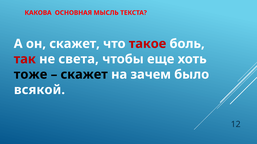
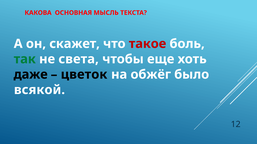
так colour: red -> green (25, 59)
тоже: тоже -> даже (31, 75)
скажет: скажет -> цветок (84, 75)
зачем: зачем -> обжёг (151, 75)
